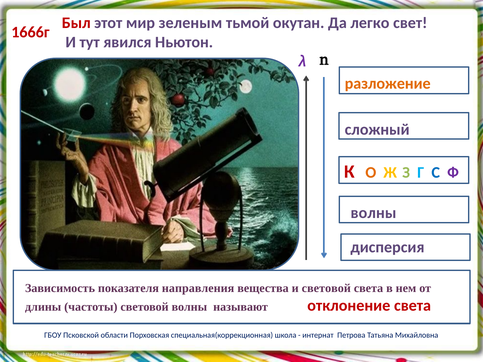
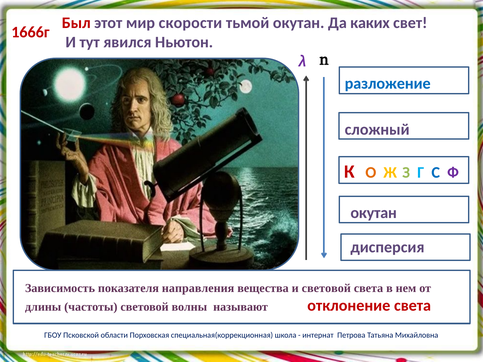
зеленым: зеленым -> скорости (190, 23)
легко: легко -> каких (370, 23)
разложение colour: orange -> blue (388, 84)
волны: волны -> окутан (374, 213)
